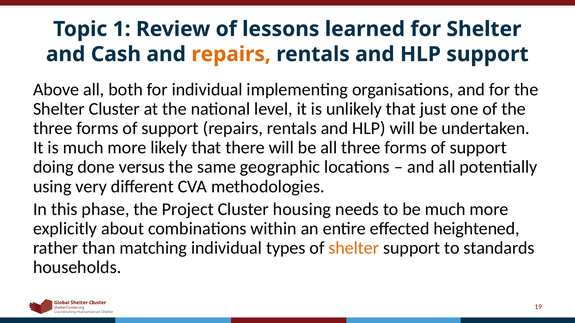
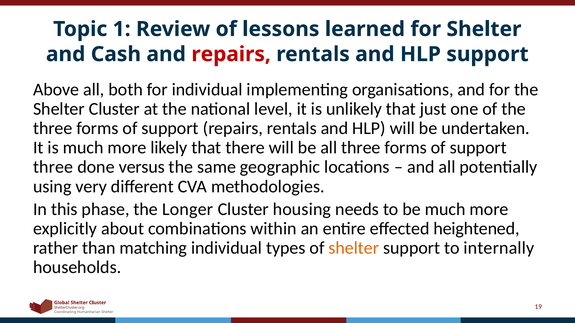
repairs colour: orange -> red (231, 54)
doing: doing -> three (53, 167)
Project: Project -> Longer (188, 210)
standards: standards -> internally (499, 248)
